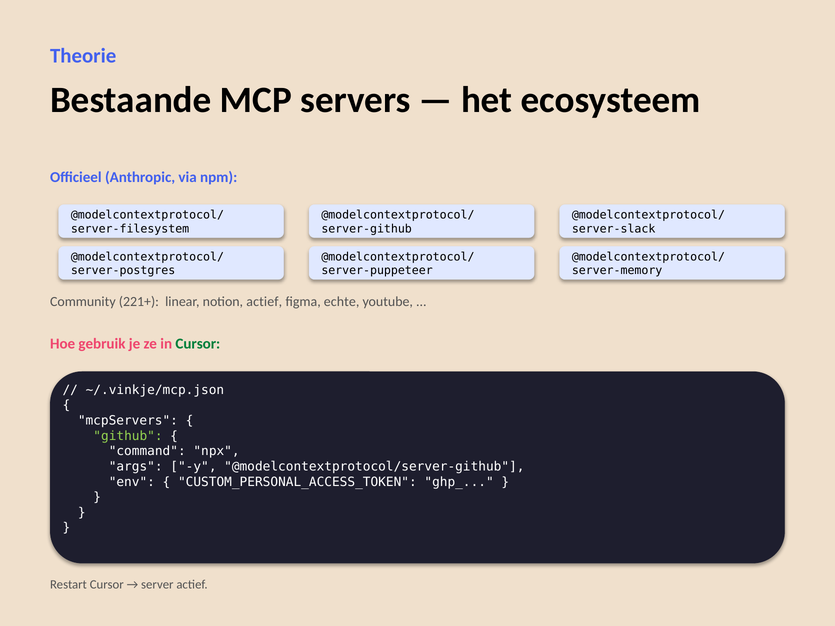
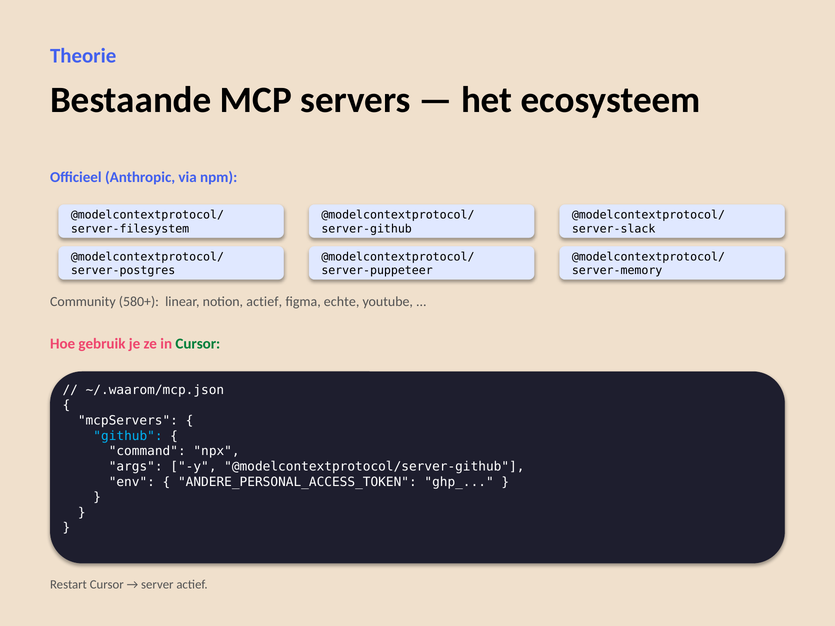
221+: 221+ -> 580+ (139, 302)
~/.vinkje/mcp.json: ~/.vinkje/mcp.json -> ~/.waarom/mcp.json (155, 390)
github colour: light green -> light blue (128, 436)
CUSTOM_PERSONAL_ACCESS_TOKEN: CUSTOM_PERSONAL_ACCESS_TOKEN -> ANDERE_PERSONAL_ACCESS_TOKEN (297, 482)
